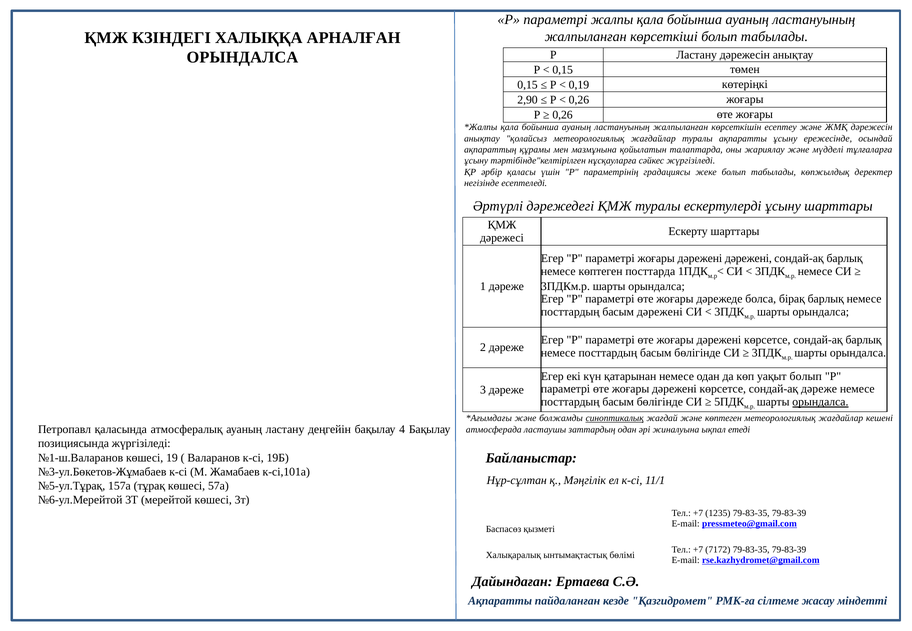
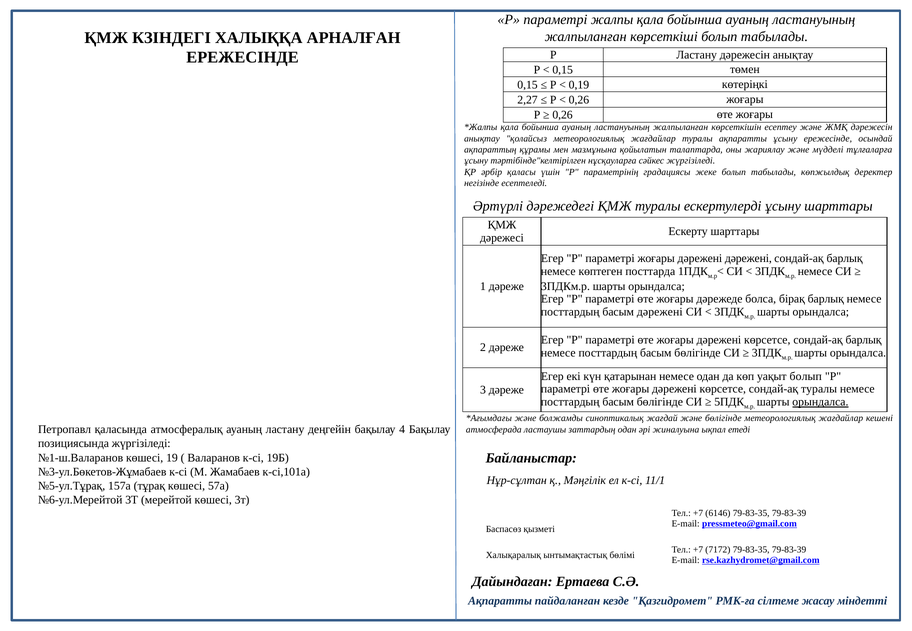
ОРЫНДАЛСА: ОРЫНДАЛСА -> ЕРЕЖЕСІНДЕ (242, 57)
2,90: 2,90 -> 2,27 (528, 100)
сондай-ақ дәреже: дәреже -> туралы (819, 389)
синоптикалық underline: present -> none (615, 419)
және көптеген: көптеген -> бөлігінде (723, 419)
1235: 1235 -> 6146 (718, 514)
